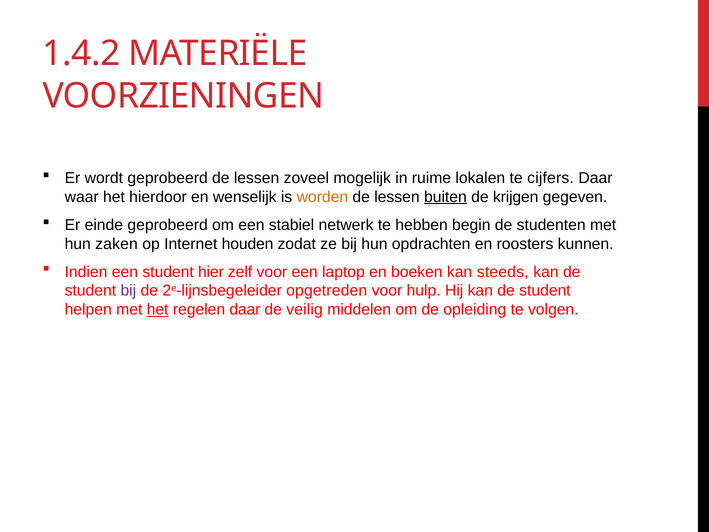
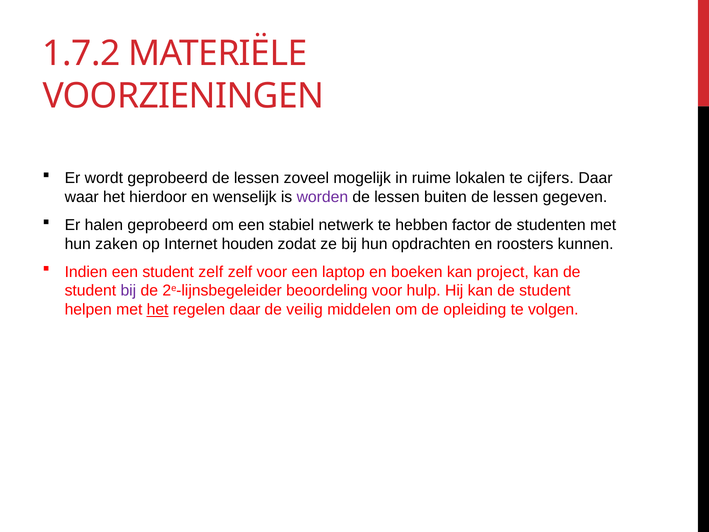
1.4.2: 1.4.2 -> 1.7.2 (81, 53)
worden colour: orange -> purple (322, 197)
buiten underline: present -> none (445, 197)
krijgen: krijgen -> lessen (516, 197)
einde: einde -> halen (104, 225)
begin: begin -> factor (471, 225)
student hier: hier -> zelf (211, 272)
steeds: steeds -> project (503, 272)
opgetreden: opgetreden -> beoordeling (327, 291)
